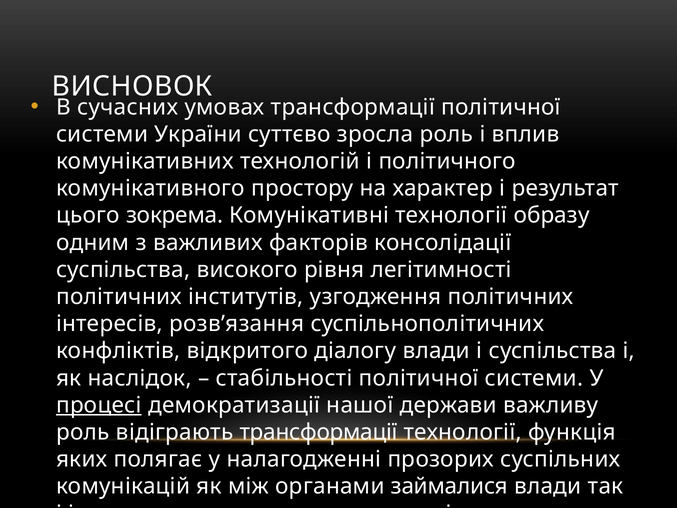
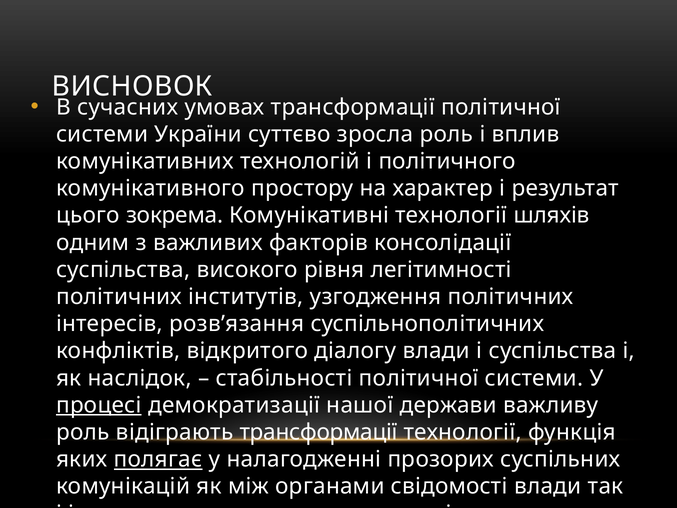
образу: образу -> шляхів (552, 215)
полягає underline: none -> present (158, 459)
займалися: займалися -> свідомості (449, 486)
